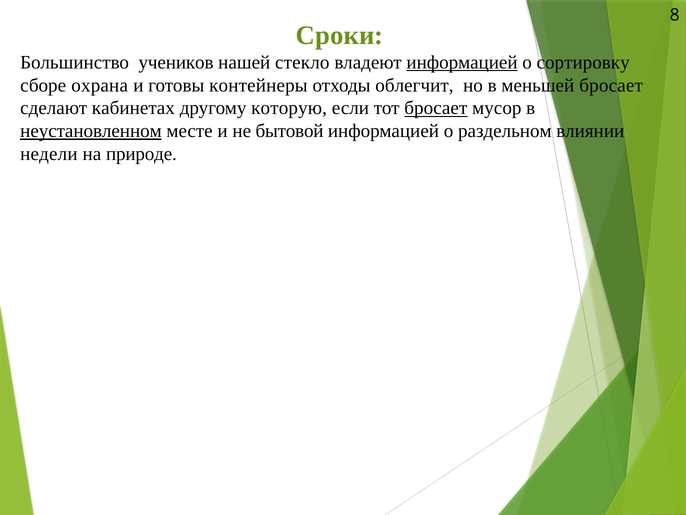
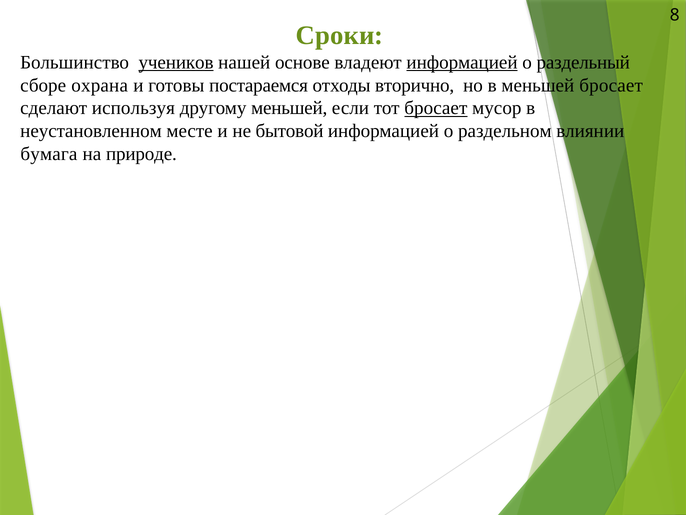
учеников underline: none -> present (176, 62)
стекло: стекло -> основе (302, 62)
сортировку: сортировку -> раздельный (583, 62)
контейнеры: контейнеры -> постараемся (259, 85)
облегчит: облегчит -> вторично (415, 85)
кабинетах: кабинетах -> используя (133, 108)
другому которую: которую -> меньшей (289, 108)
неустановленном underline: present -> none (91, 131)
недели: недели -> бумага (49, 154)
